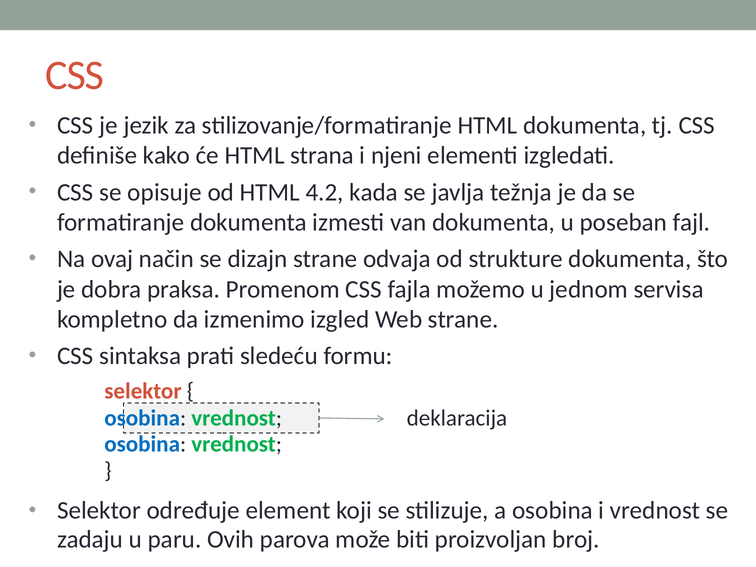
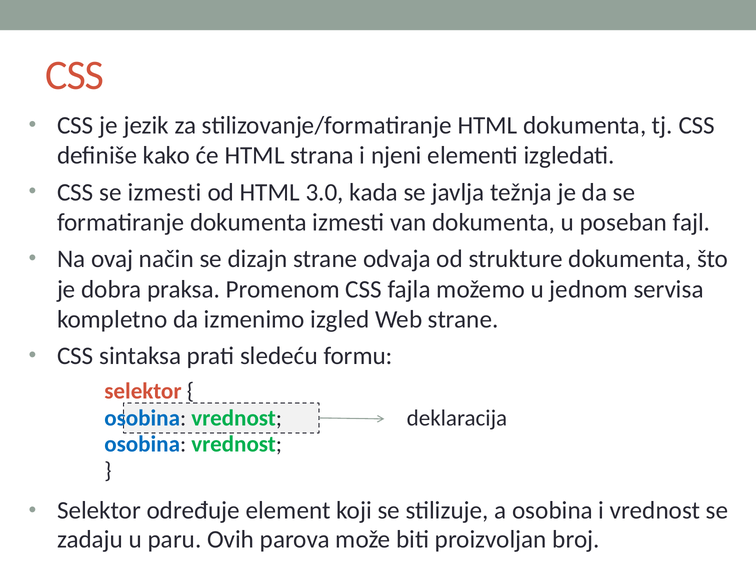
se opisuje: opisuje -> izmesti (164, 192)
4.2: 4.2 -> 3.0 (325, 192)
